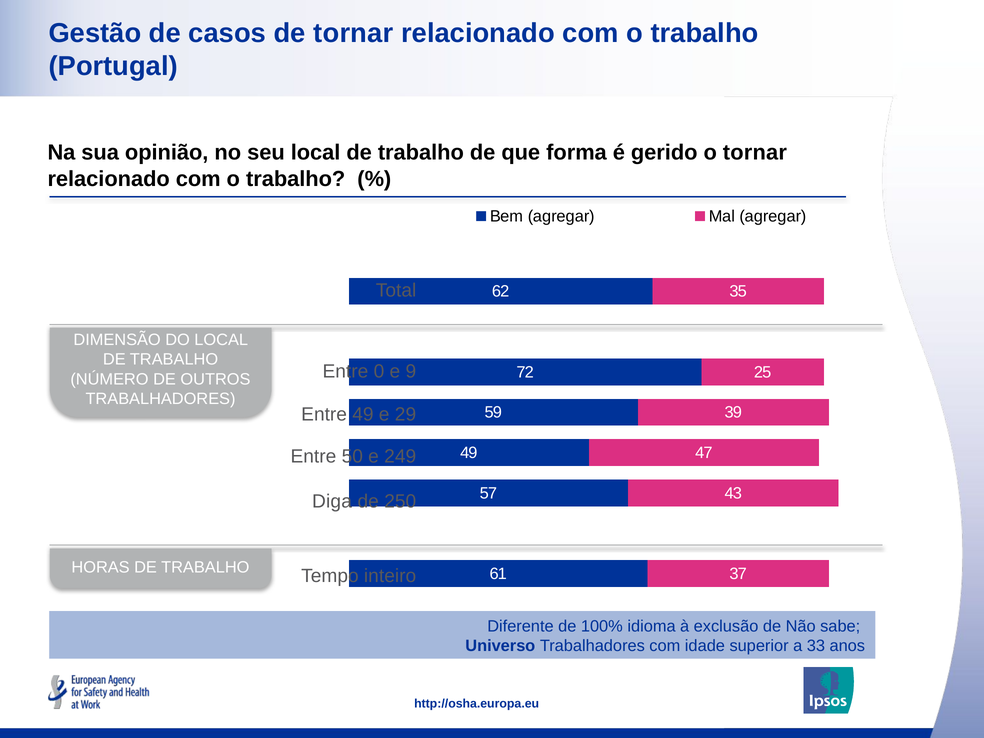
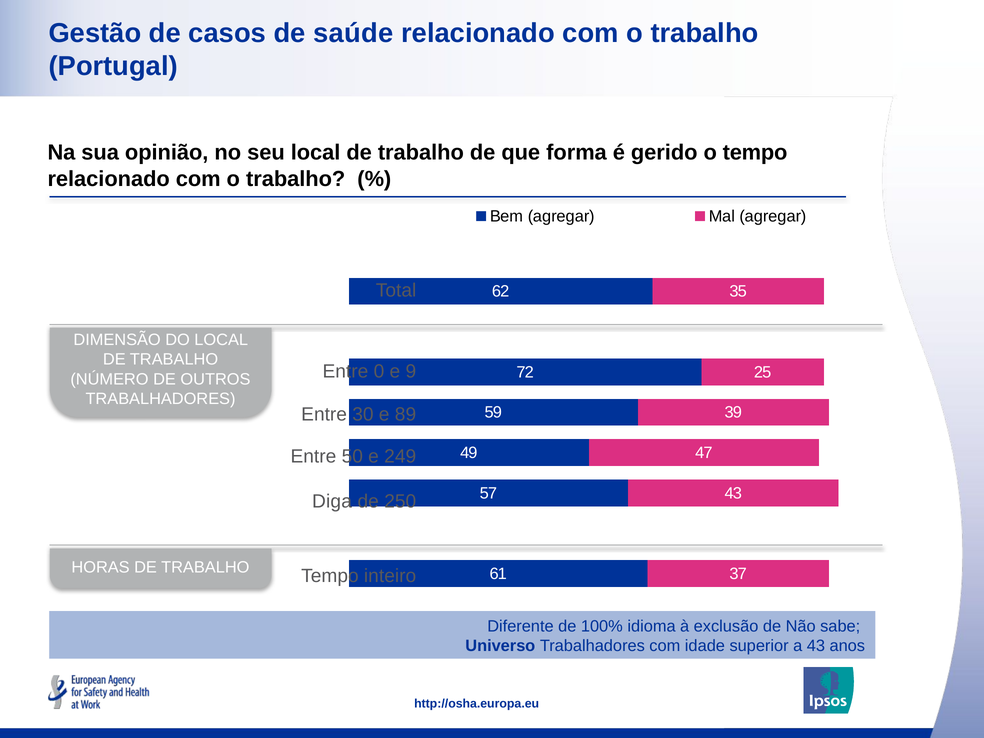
de tornar: tornar -> saúde (353, 33)
o tornar: tornar -> tempo (755, 153)
Entre 49: 49 -> 30 (363, 415)
29: 29 -> 89 (406, 415)
a 33: 33 -> 43 (816, 646)
